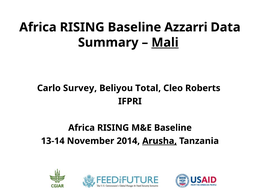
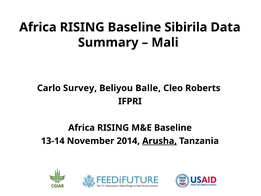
Azzarri: Azzarri -> Sibirila (186, 27)
Mali underline: present -> none (165, 42)
Total: Total -> Balle (148, 88)
